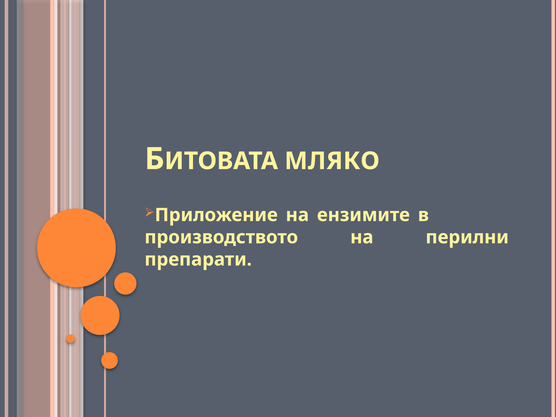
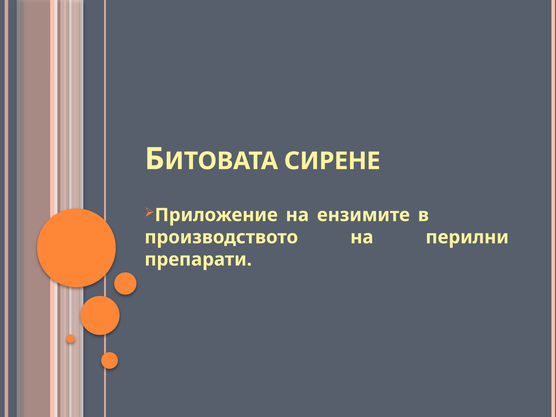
МЛЯКО: МЛЯКО -> СИРЕНЕ (332, 161)
